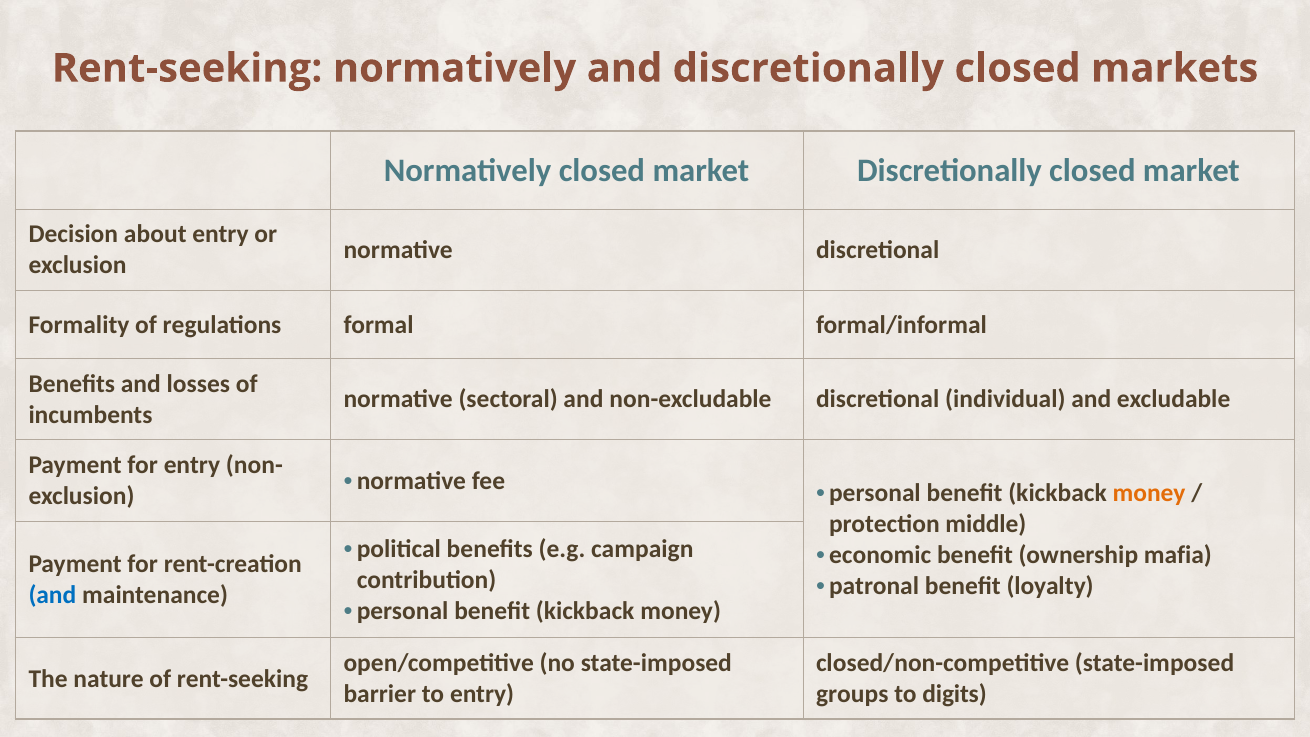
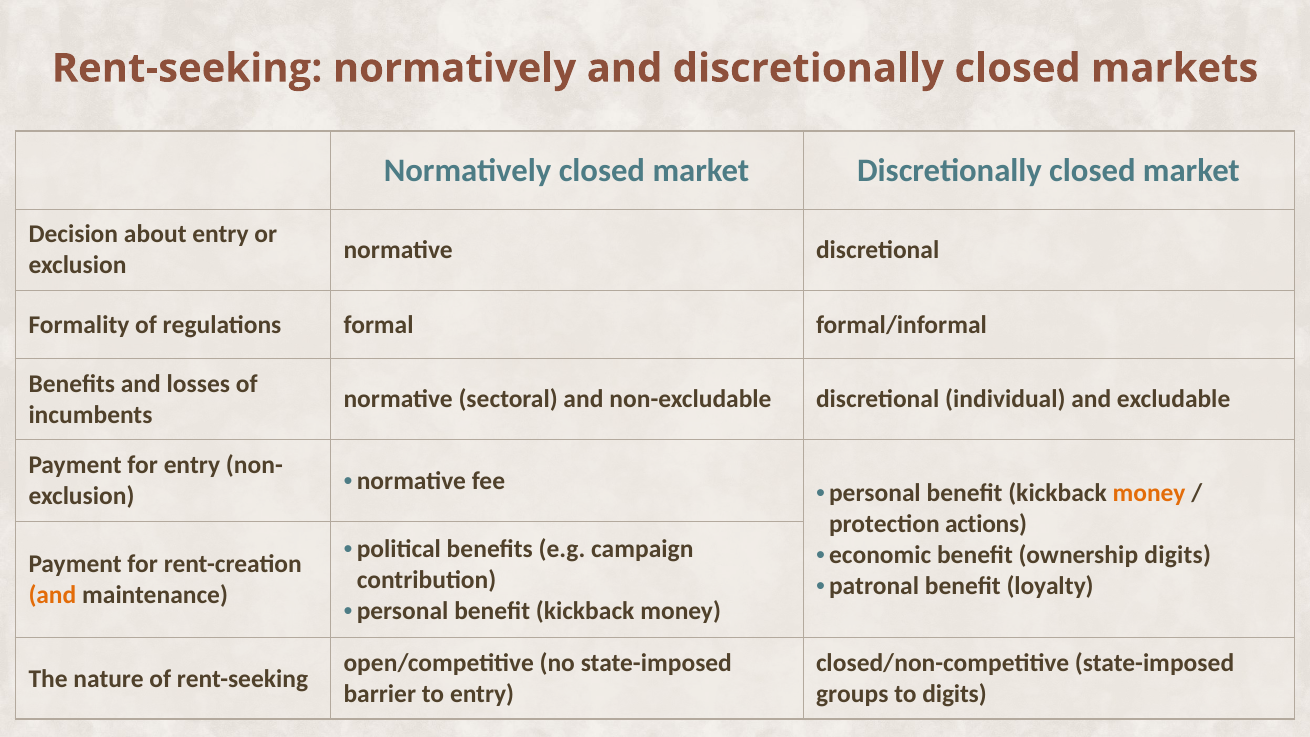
middle: middle -> actions (986, 524)
ownership mafia: mafia -> digits (1178, 555)
and colour: blue -> orange (52, 595)
